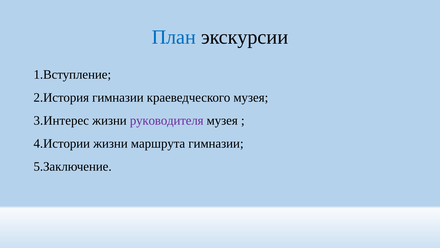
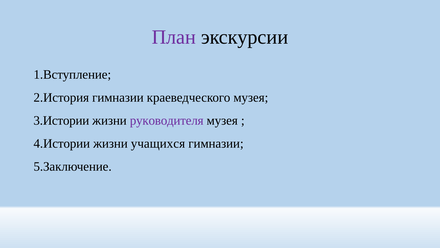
План colour: blue -> purple (174, 37)
3.Интерес: 3.Интерес -> 3.Истории (61, 120)
маршрута: маршрута -> учащихся (158, 143)
